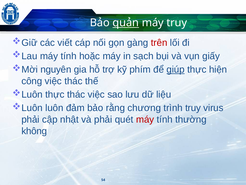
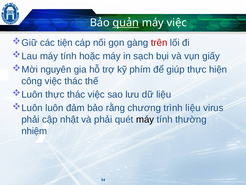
máy truy: truy -> việc (177, 23)
viết: viết -> tiện (65, 43)
giúp underline: present -> none (176, 69)
trình truy: truy -> liệu (193, 108)
máy colour: red -> black (145, 119)
không: không -> nhiệm (34, 131)
